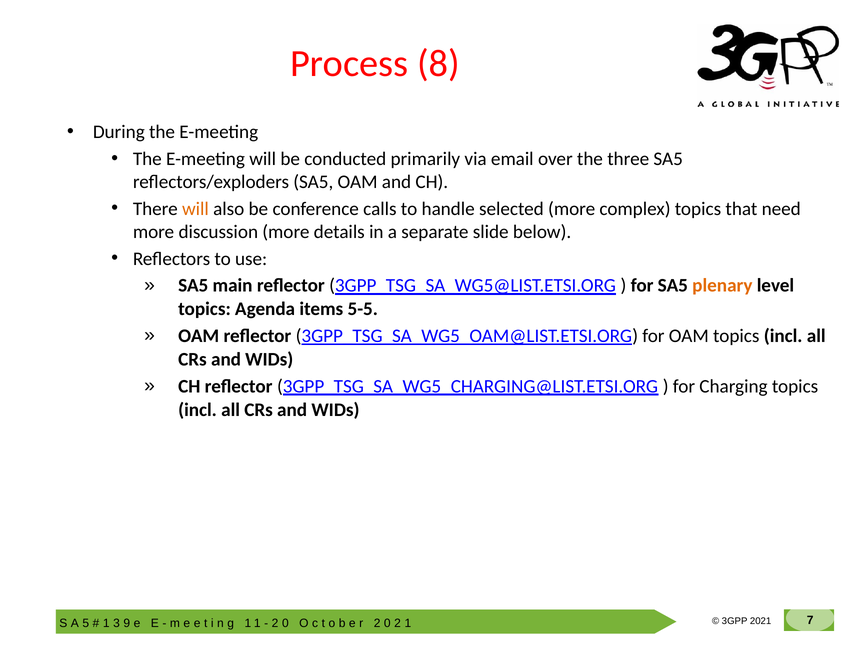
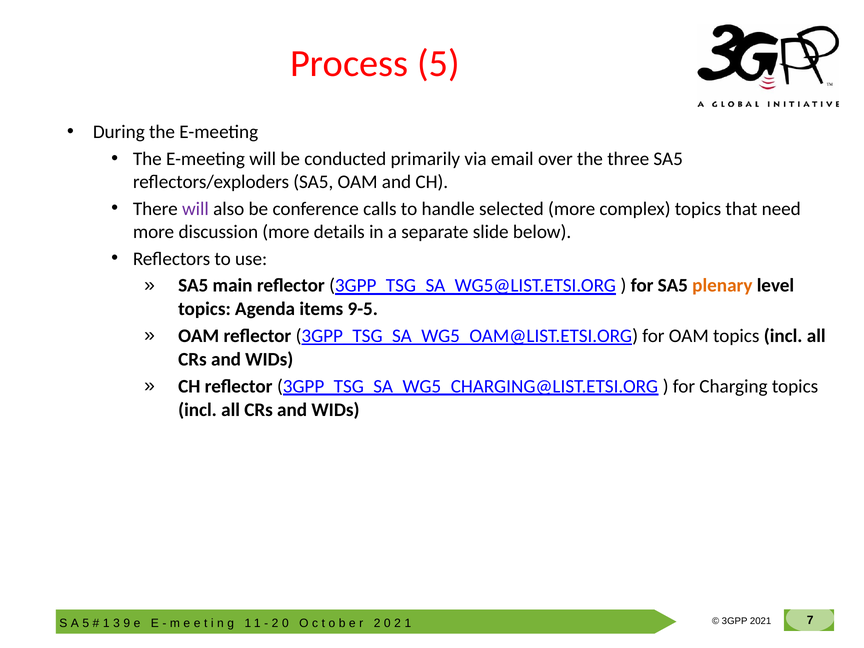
Process 8: 8 -> 5 (438, 63)
will colour: orange -> purple (195, 209)
5-5: 5-5 -> 9-5 (363, 309)
